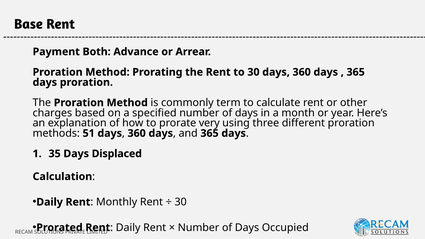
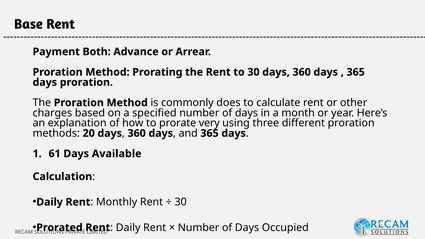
term: term -> does (228, 103)
51: 51 -> 20 (89, 133)
35: 35 -> 61 (55, 154)
Displaced: Displaced -> Available (117, 154)
